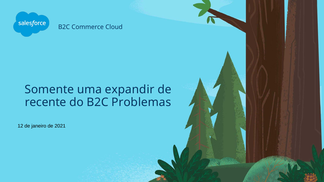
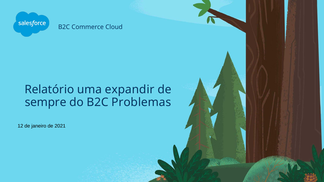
Somente: Somente -> Relatório (49, 90)
recente: recente -> sempre (46, 102)
